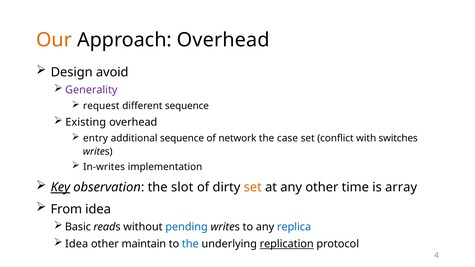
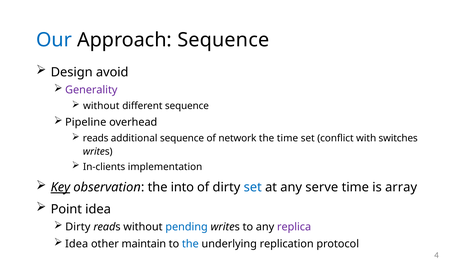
Our colour: orange -> blue (54, 40)
Approach Overhead: Overhead -> Sequence (223, 40)
request: request -> without (101, 106)
Existing: Existing -> Pipeline (86, 122)
entry: entry -> reads (96, 138)
the case: case -> time (287, 138)
In-writes: In-writes -> In-clients (104, 167)
slot: slot -> into (182, 187)
set colour: orange -> blue (253, 187)
any other: other -> serve (322, 187)
From: From -> Point (66, 209)
Basic: Basic -> Dirty (78, 227)
replica colour: blue -> purple (294, 227)
replication underline: present -> none (287, 244)
